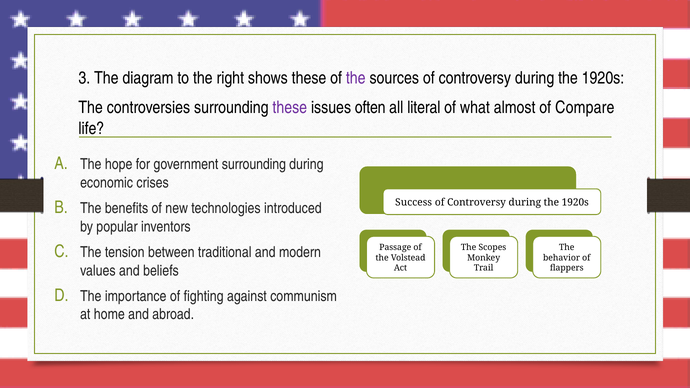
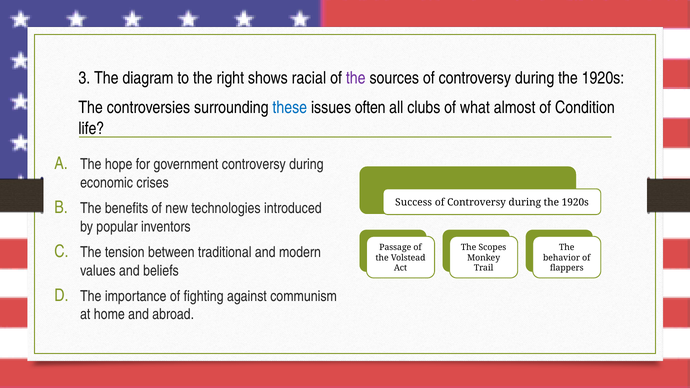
shows these: these -> racial (309, 78)
these colour: purple -> blue (290, 108)
literal: literal -> clubs (424, 108)
Compare: Compare -> Condition (585, 108)
government surrounding: surrounding -> controversy (254, 165)
